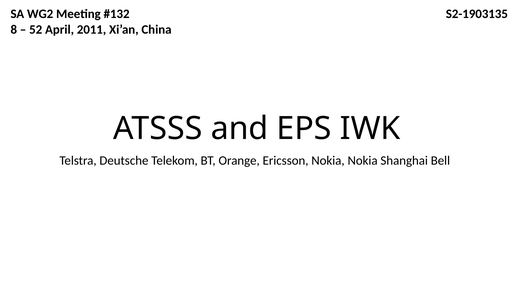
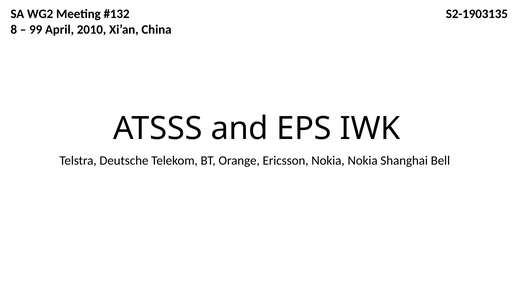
52: 52 -> 99 (36, 29)
2011: 2011 -> 2010 (92, 29)
